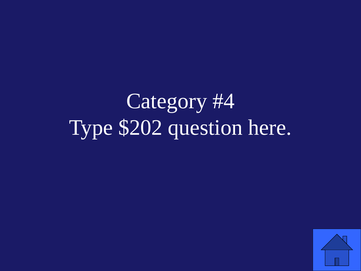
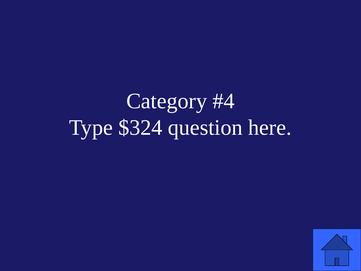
$202: $202 -> $324 (140, 128)
